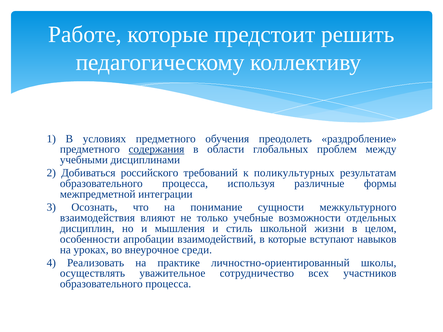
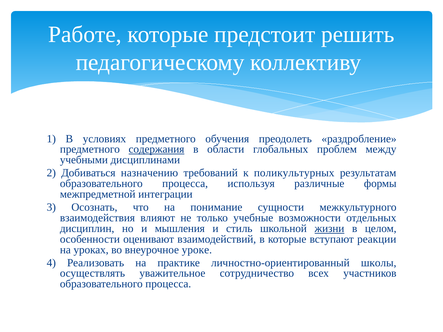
российского: российского -> назначению (149, 173)
жизни underline: none -> present (329, 229)
апробации: апробации -> оценивают (149, 239)
навыков: навыков -> реакции (377, 239)
среди: среди -> уроке (197, 250)
